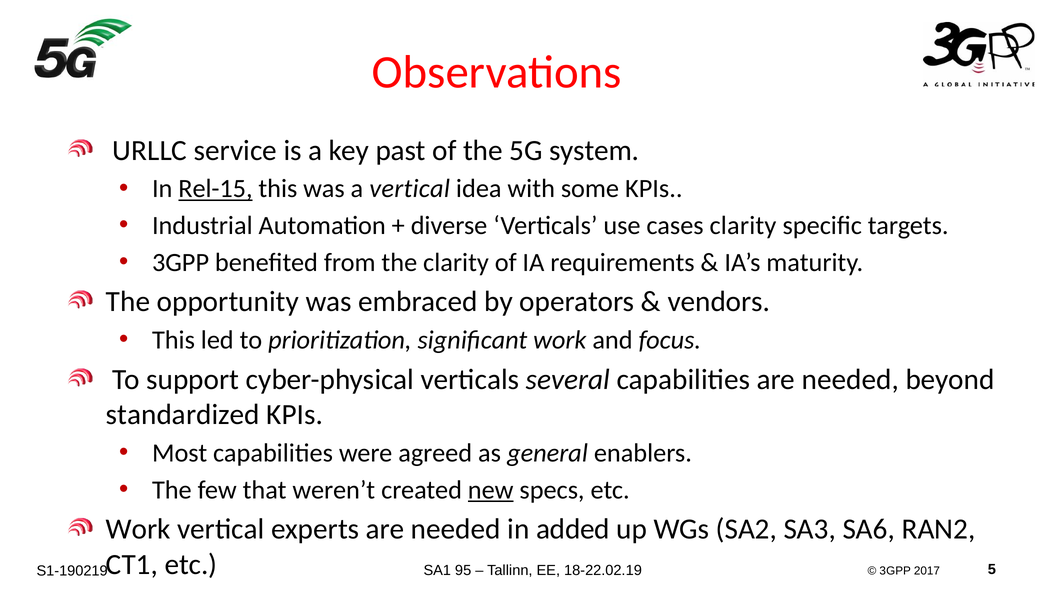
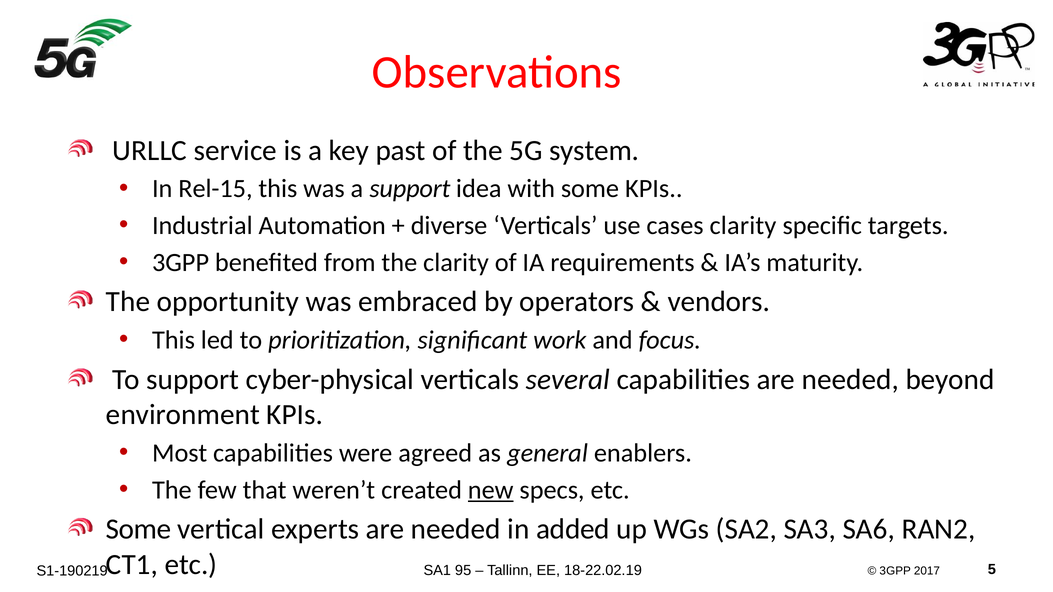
Rel-15 underline: present -> none (215, 189)
a vertical: vertical -> support (410, 189)
standardized: standardized -> environment (183, 415)
Work: Work -> Some (138, 530)
